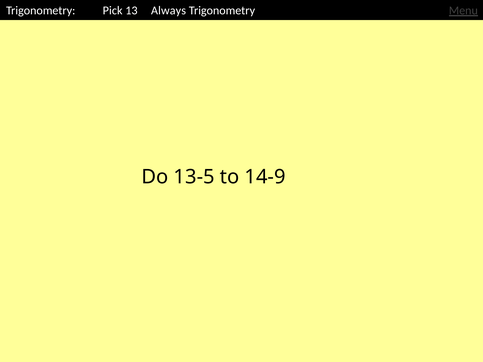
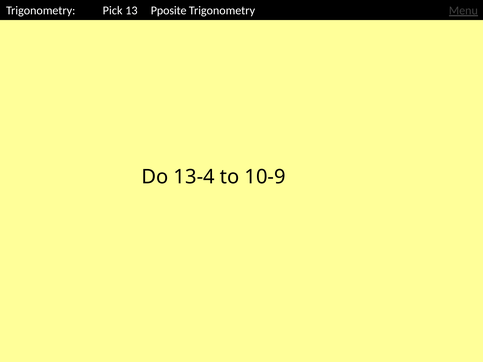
Always: Always -> Pposite (169, 10)
13-5: 13-5 -> 13-4 (194, 177)
14-9: 14-9 -> 10-9 (265, 177)
